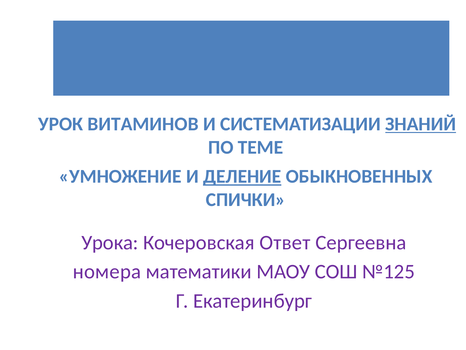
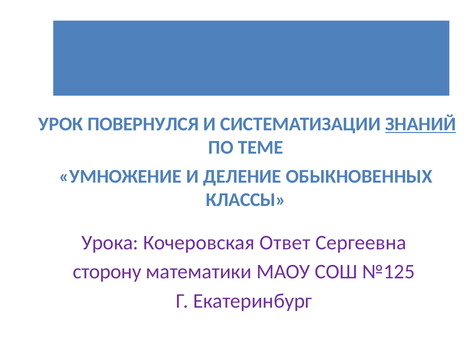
ВИТАМИНОВ: ВИТАМИНОВ -> ПОВЕРНУЛСЯ (143, 124)
ДЕЛЕНИЕ underline: present -> none (242, 176)
СПИЧКИ: СПИЧКИ -> КЛАССЫ (246, 200)
номера: номера -> сторону (107, 271)
